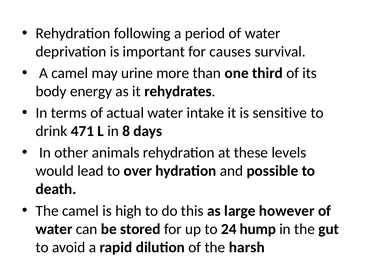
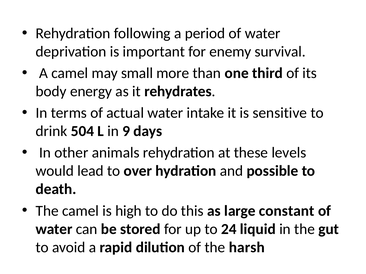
causes: causes -> enemy (230, 52)
urine: urine -> small (137, 73)
471: 471 -> 504 (82, 131)
8: 8 -> 9 (126, 131)
however: however -> constant (287, 211)
hump: hump -> liquid (258, 229)
